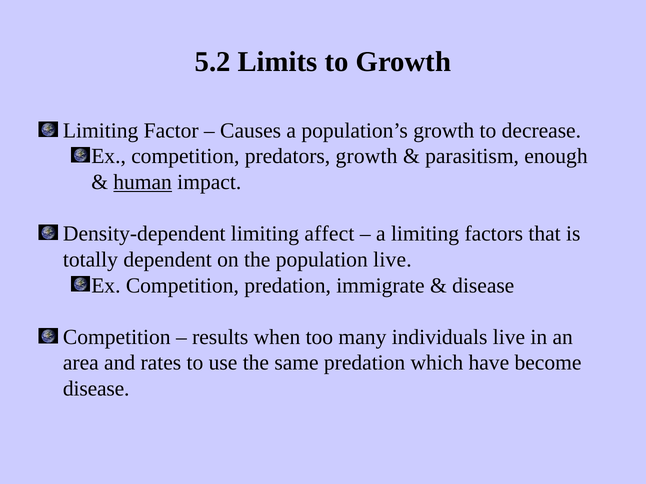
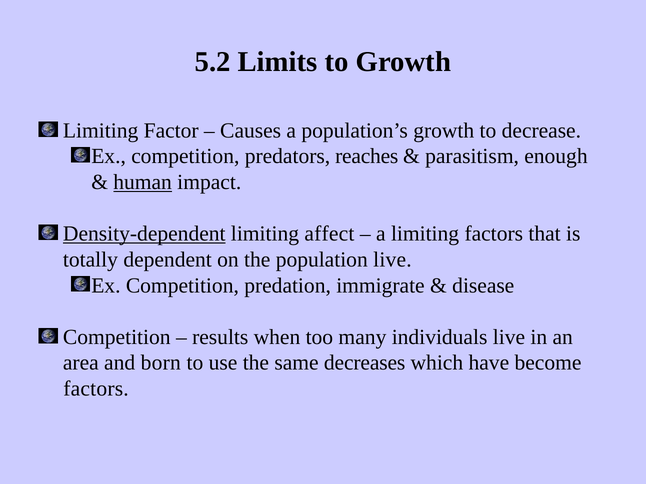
predators growth: growth -> reaches (367, 157)
Density-dependent underline: none -> present (144, 234)
rates: rates -> born (161, 363)
same predation: predation -> decreases (365, 363)
disease: disease -> factors (96, 389)
